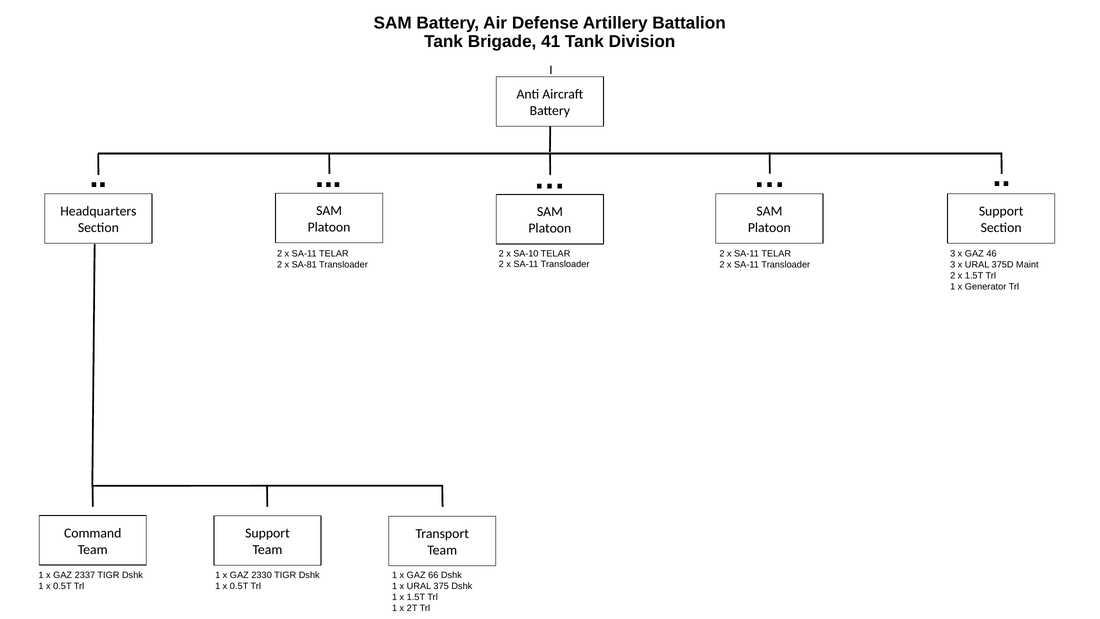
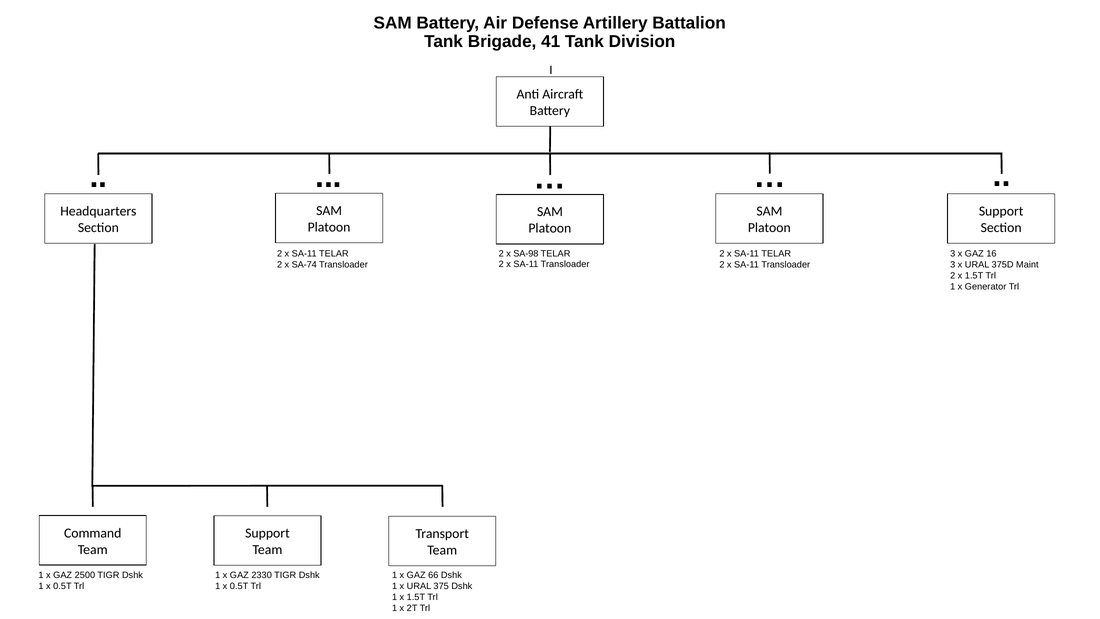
SA-10: SA-10 -> SA-98 (526, 253)
46: 46 -> 16 (991, 254)
SA-81: SA-81 -> SA-74 (304, 265)
2337: 2337 -> 2500 (85, 575)
